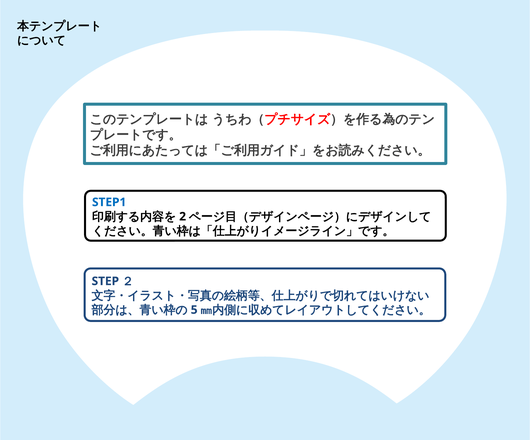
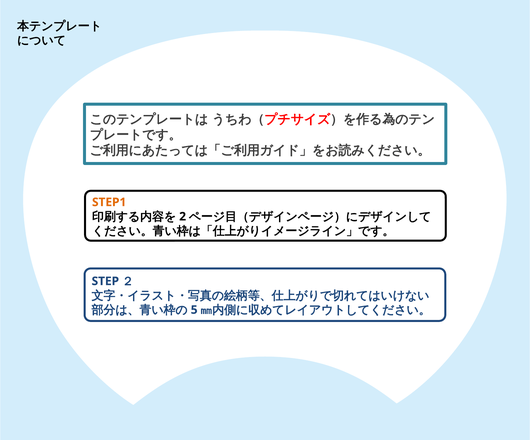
STEP1 colour: blue -> orange (109, 202)
